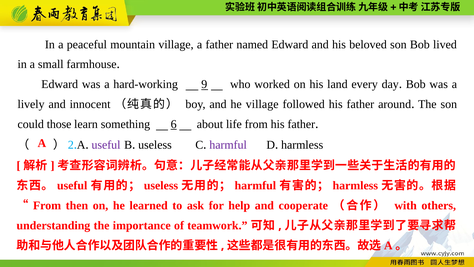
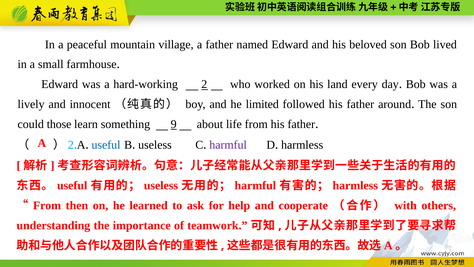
9: 9 -> 2 (204, 84)
he village: village -> limited (262, 104)
6: 6 -> 9 (174, 124)
useful colour: purple -> blue (106, 145)
